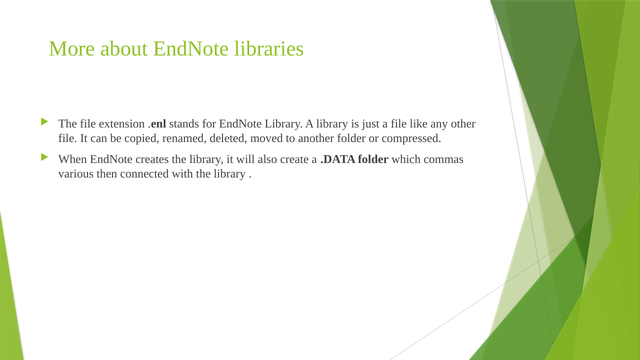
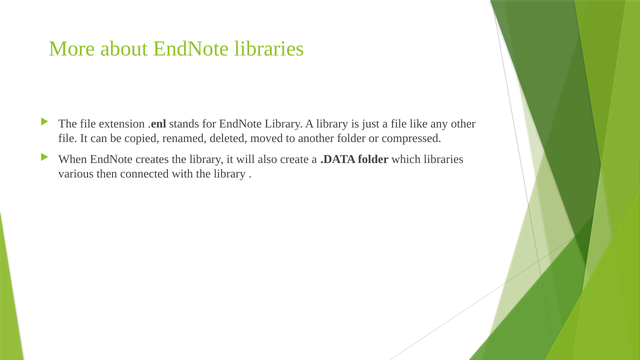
which commas: commas -> libraries (444, 159)
